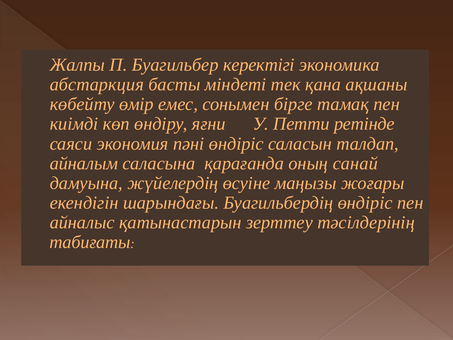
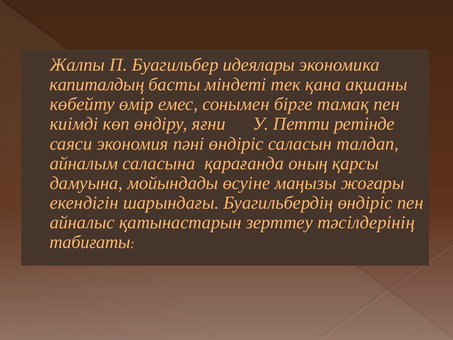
керектігі: керектігі -> идеялары (259, 65)
абстаркция: абстаркция -> капиталдың (97, 84)
санай: санай -> қарсы (356, 163)
жүйелердің: жүйелердің -> мойындады (173, 183)
